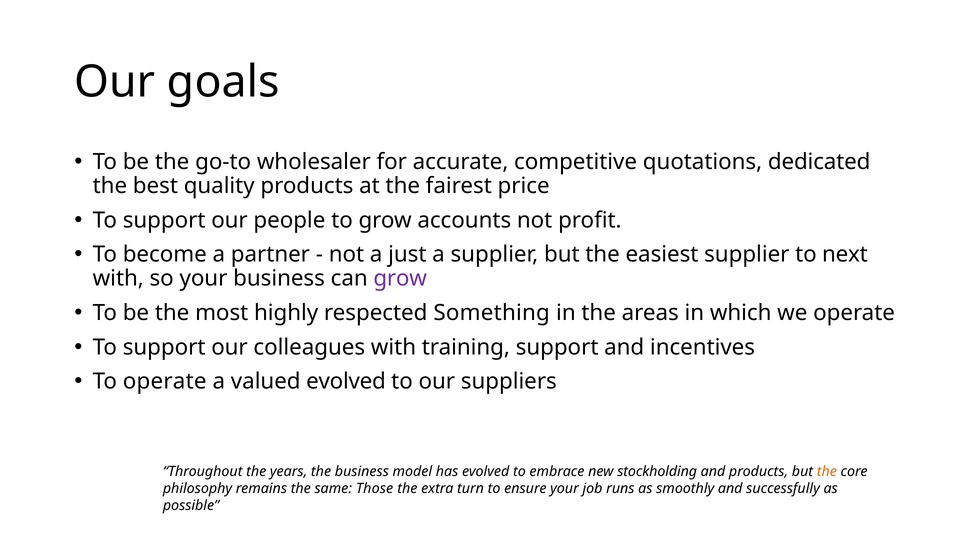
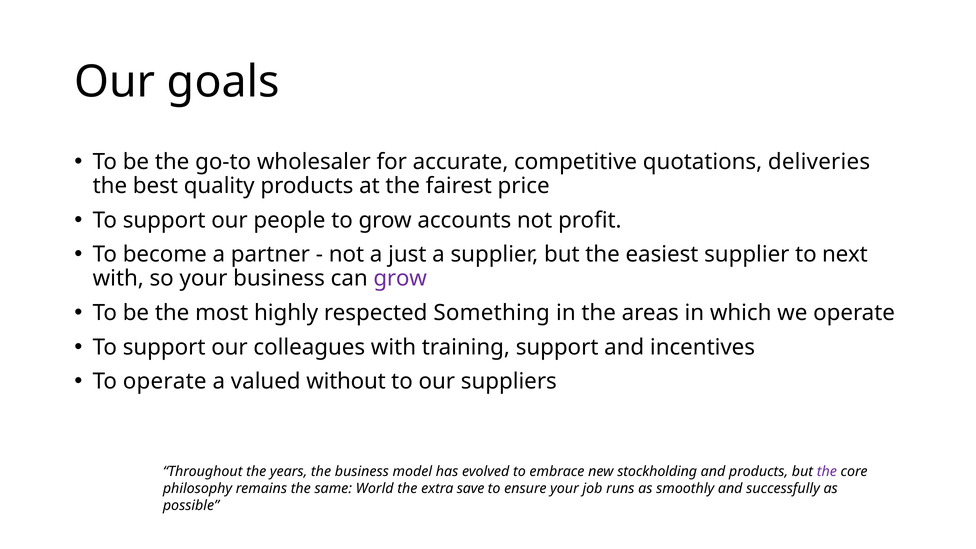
dedicated: dedicated -> deliveries (819, 162)
valued evolved: evolved -> without (346, 381)
the colour: orange -> purple (827, 471)
Those: Those -> World (375, 489)
turn: turn -> save (471, 489)
